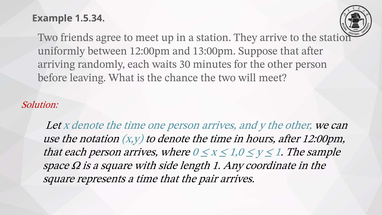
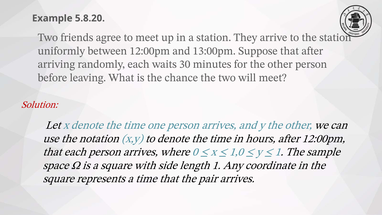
1.5.34: 1.5.34 -> 5.8.20 (90, 18)
